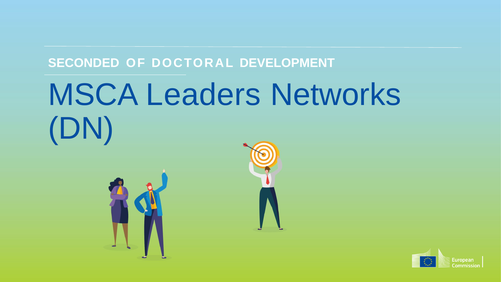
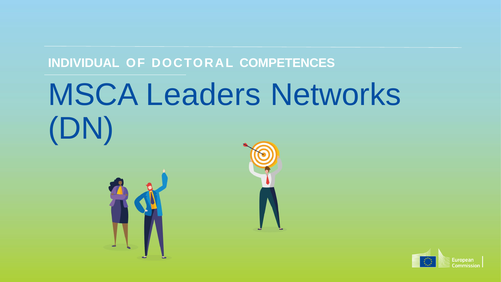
SECONDED: SECONDED -> INDIVIDUAL (84, 63)
DEVELOPMENT: DEVELOPMENT -> COMPETENCES (287, 63)
